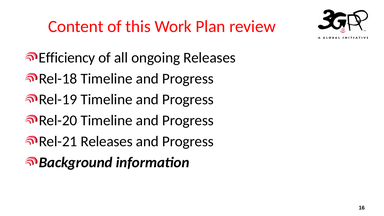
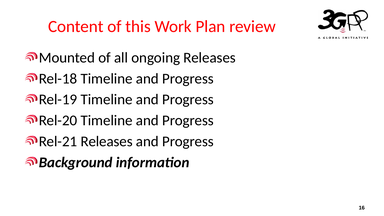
Efficiency: Efficiency -> Mounted (67, 58)
